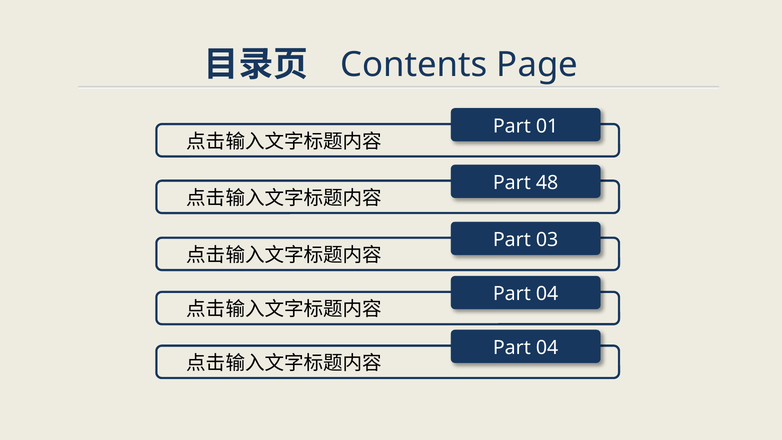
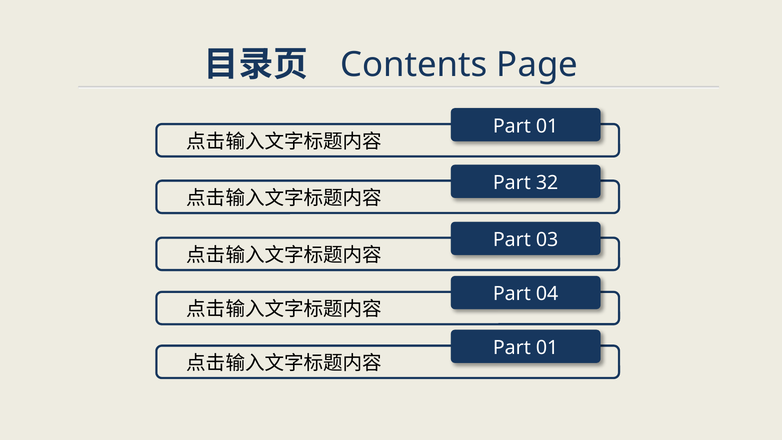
48: 48 -> 32 (547, 183)
04: 04 -> 01 (547, 348)
